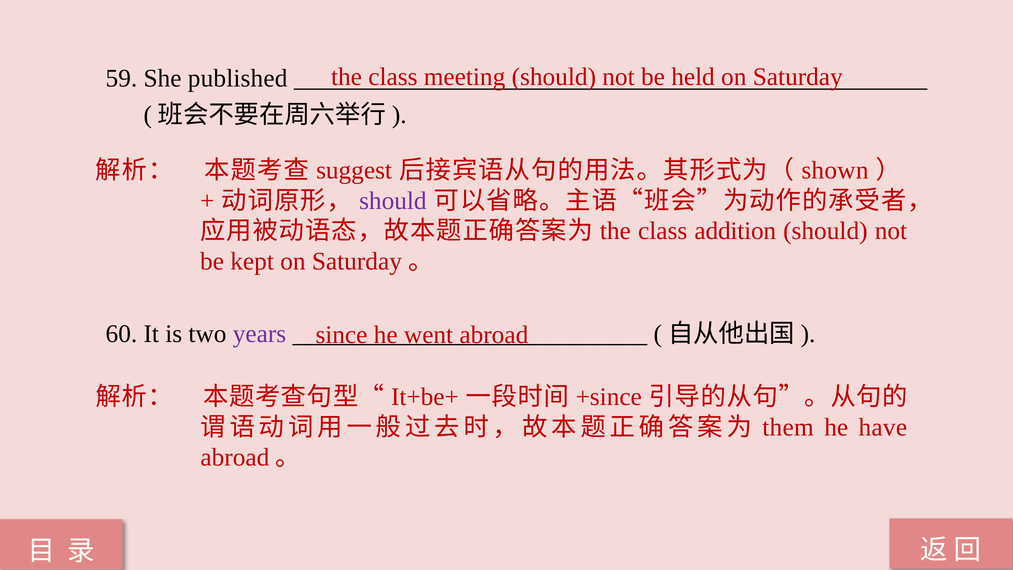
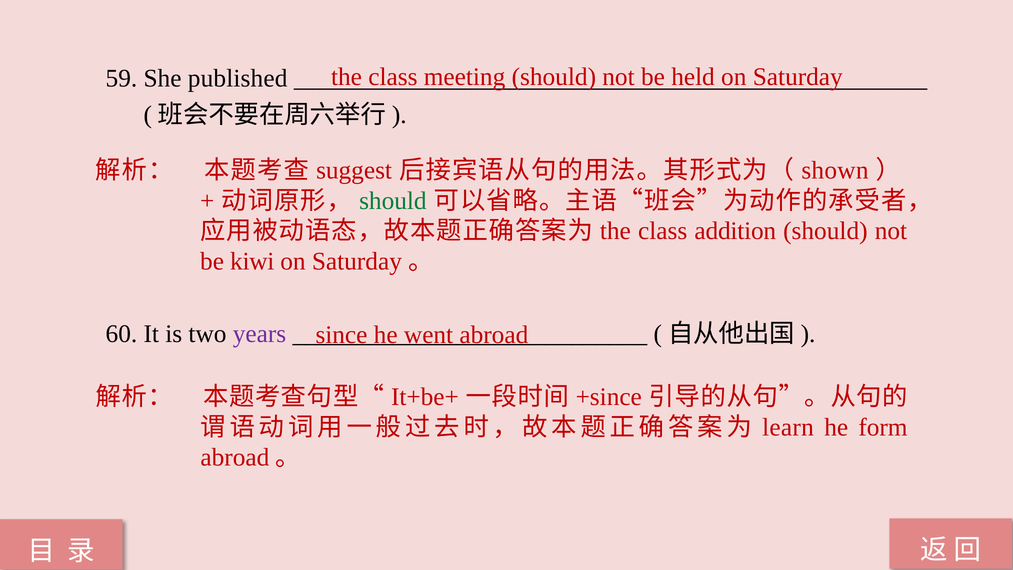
should colour: purple -> green (393, 201)
kept: kept -> kiwi (252, 261)
them: them -> learn (788, 427)
have: have -> form (883, 427)
